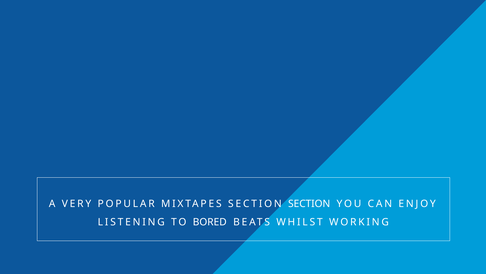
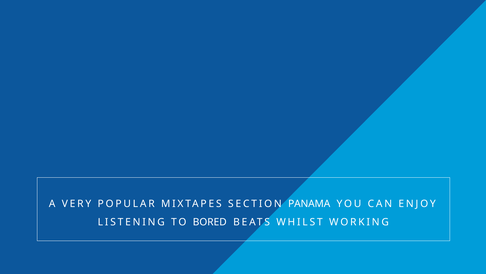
SECTION SECTION: SECTION -> PANAMA (309, 203)
